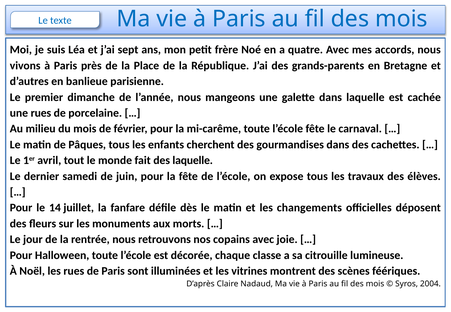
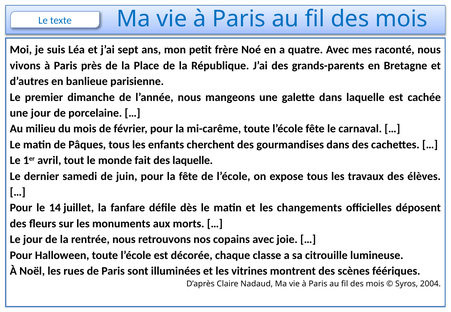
accords: accords -> raconté (395, 50)
une rues: rues -> jour (41, 113)
